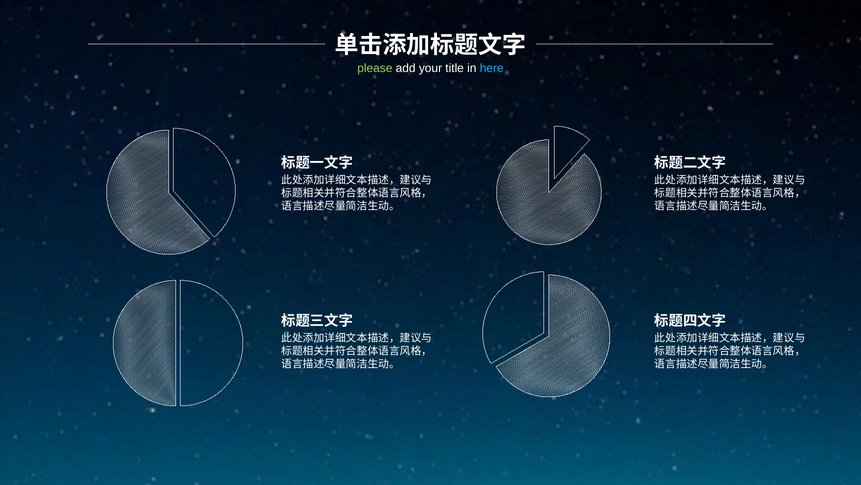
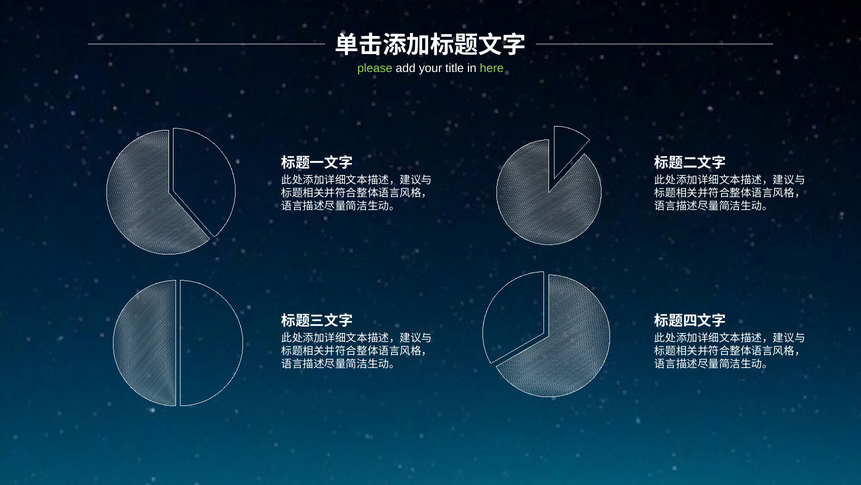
here colour: light blue -> light green (492, 68)
